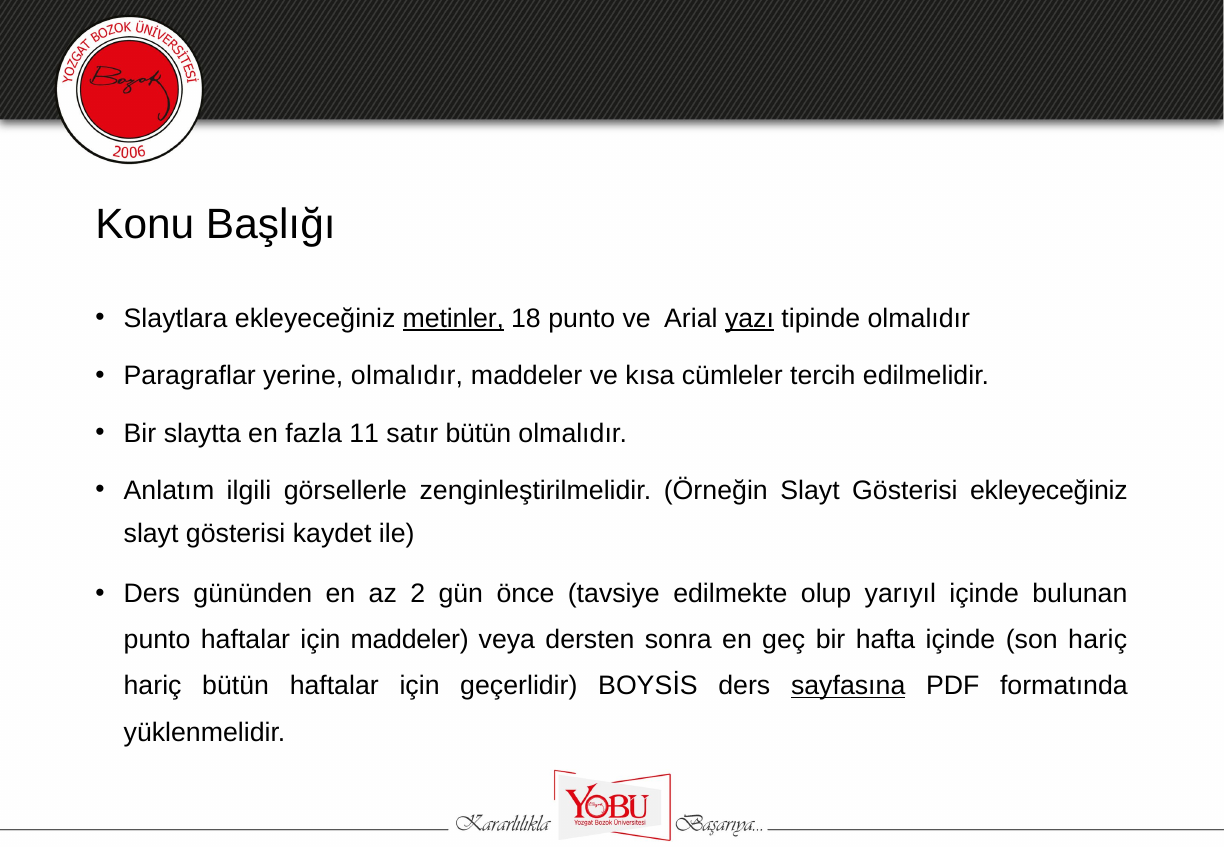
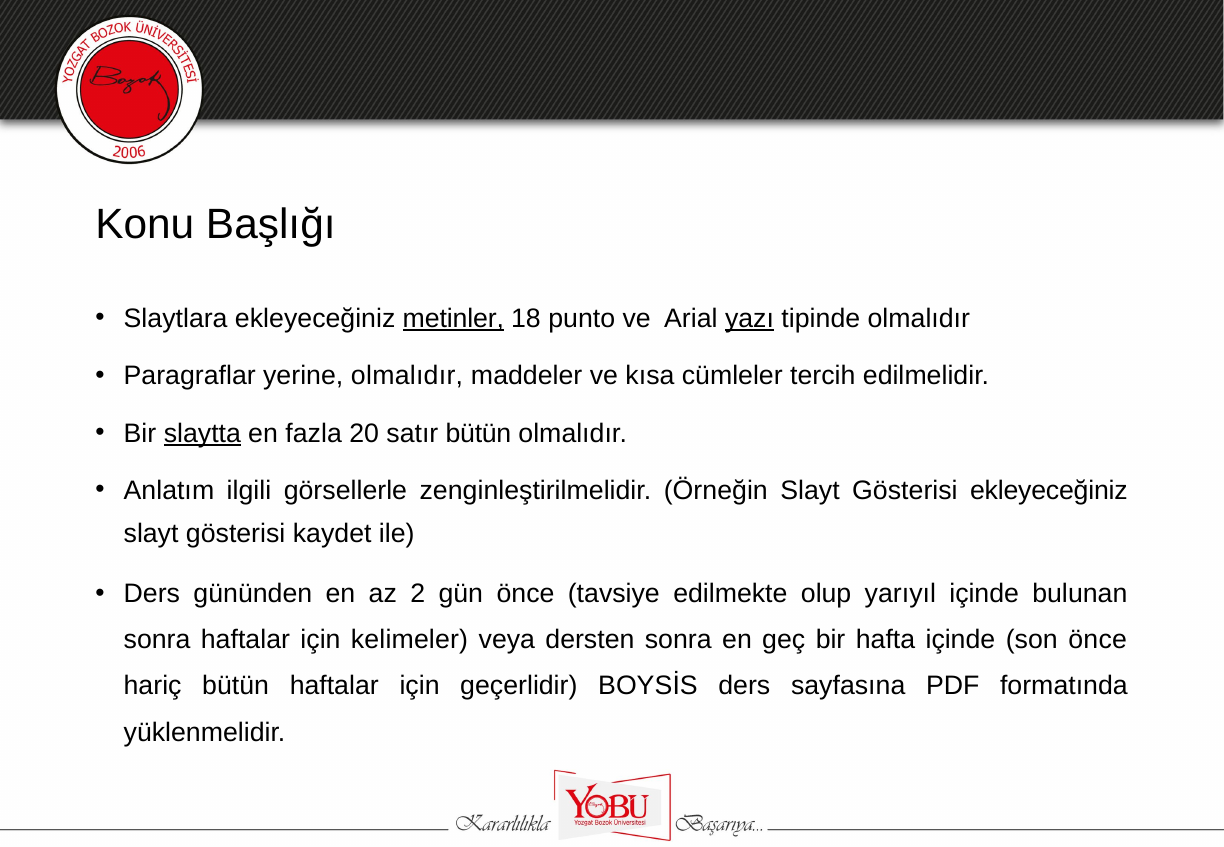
slaytta underline: none -> present (202, 434)
11: 11 -> 20 (364, 434)
punto: punto -> sonra (157, 640)
için maddeler: maddeler -> kelimeler (409, 640)
son hariç: hariç -> önce (1098, 640)
sayfasına underline: present -> none (848, 686)
